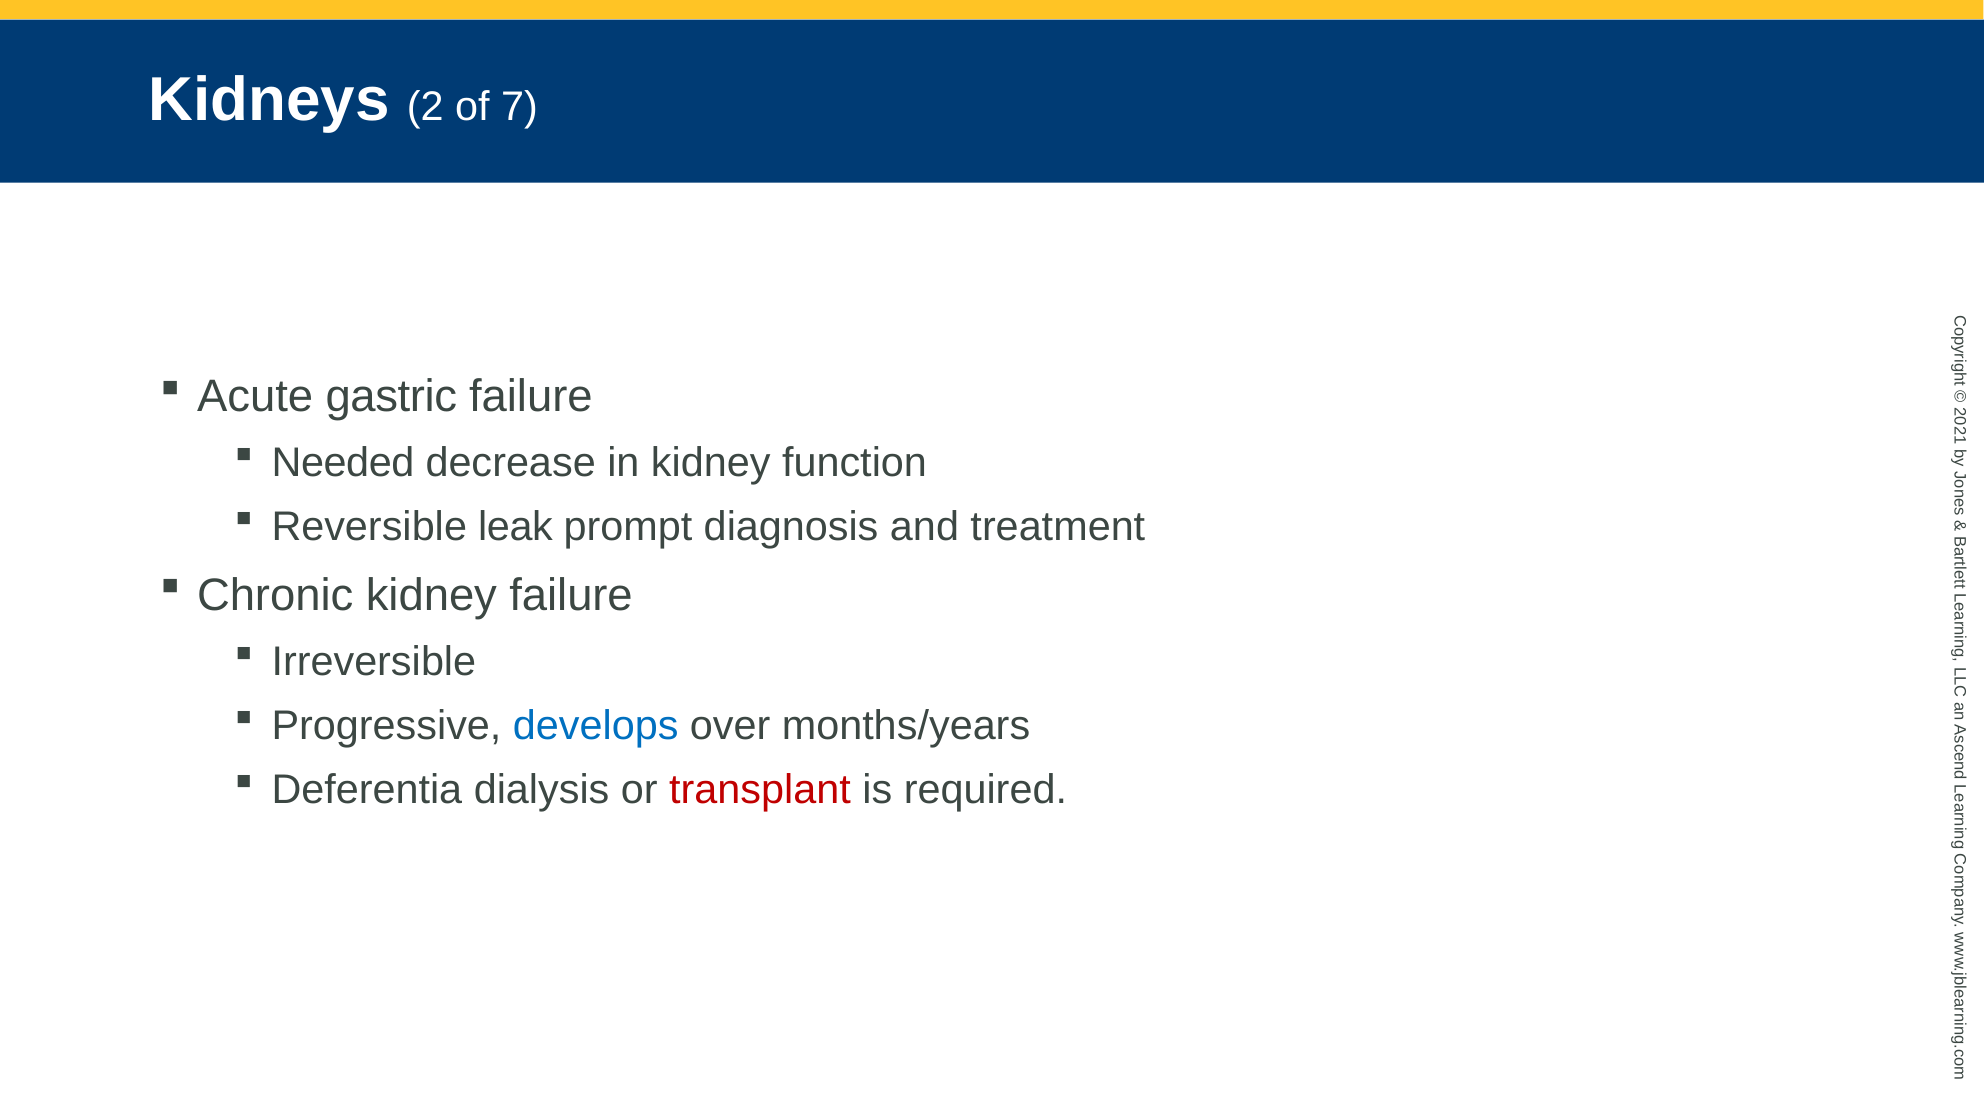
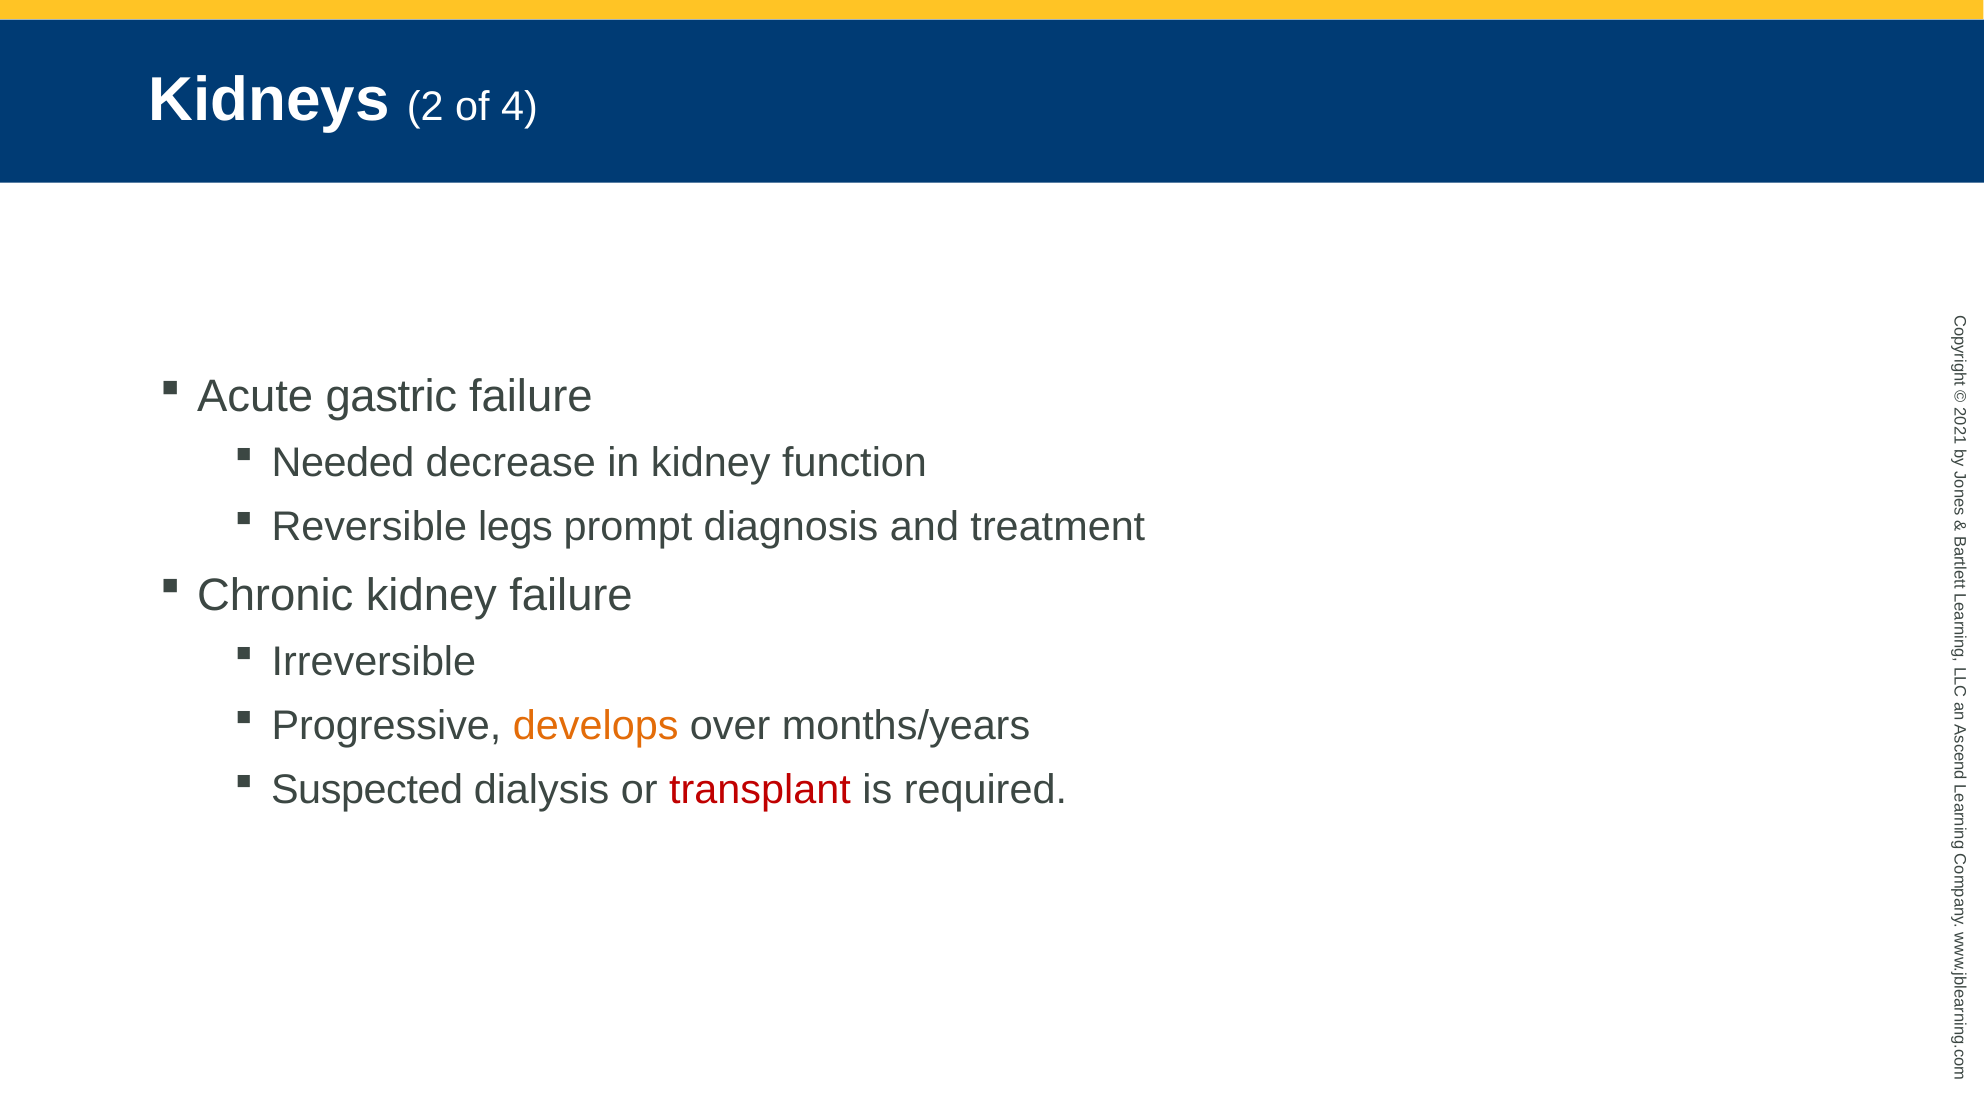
7: 7 -> 4 (519, 107)
leak: leak -> legs (515, 527)
develops colour: blue -> orange (596, 725)
Deferentia: Deferentia -> Suspected (367, 790)
